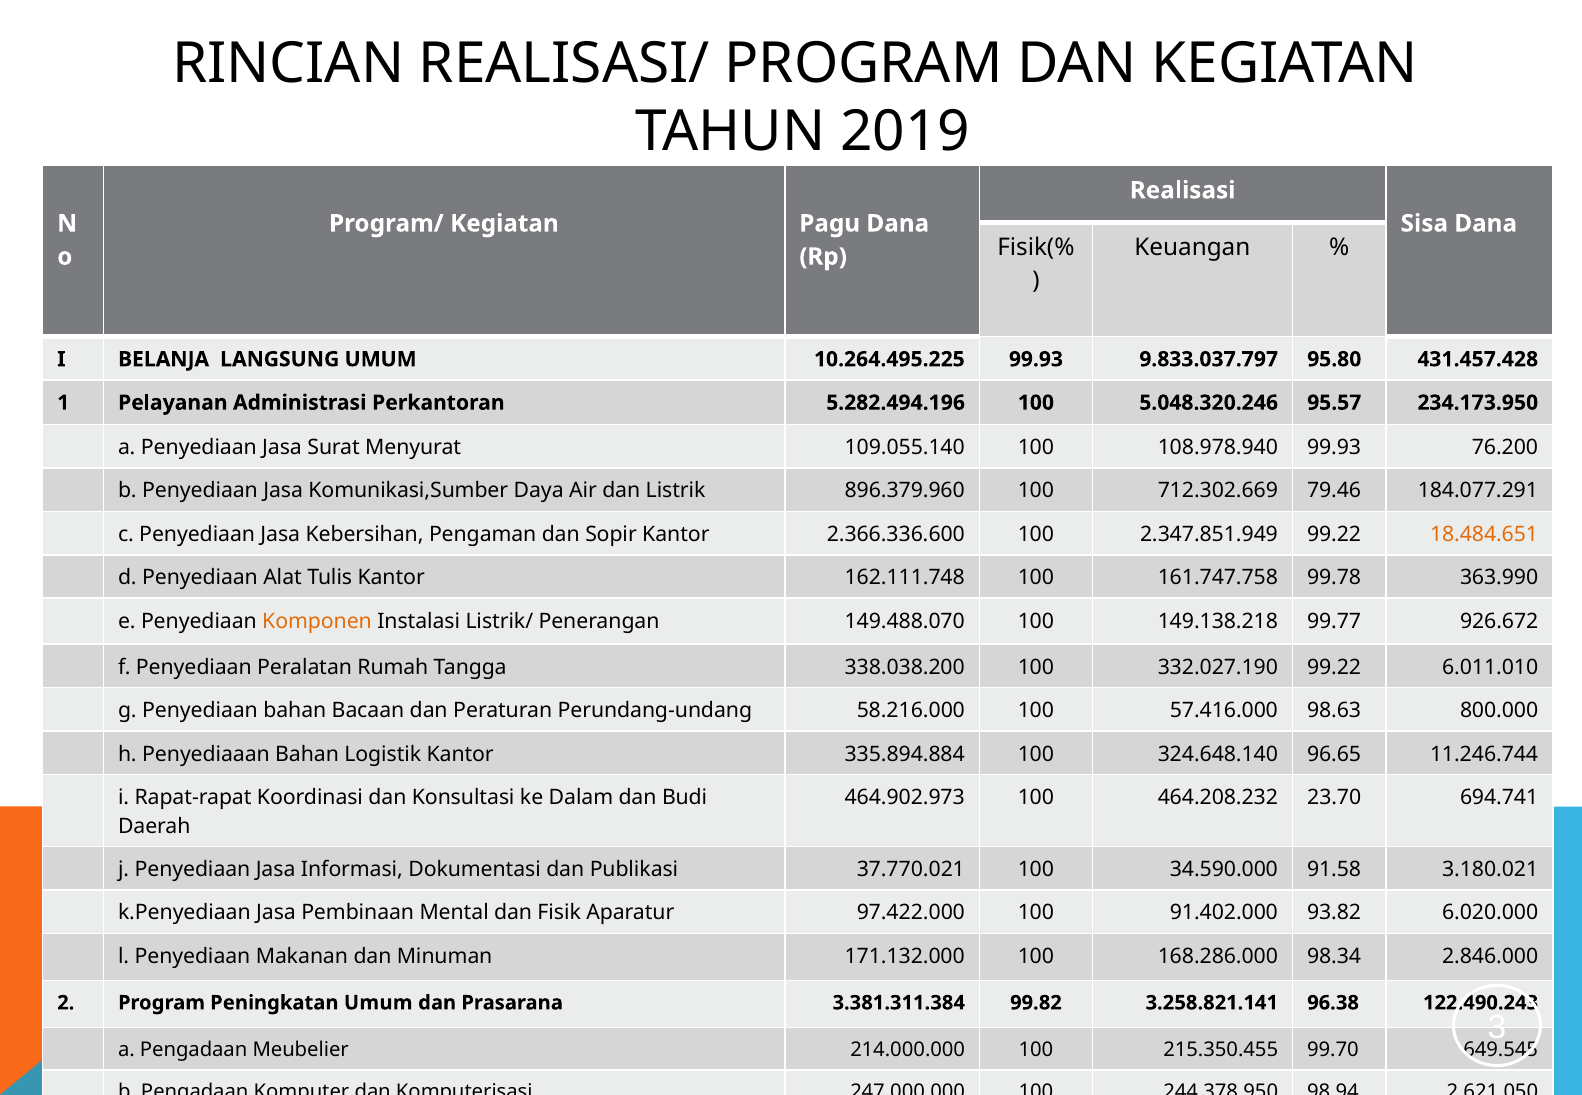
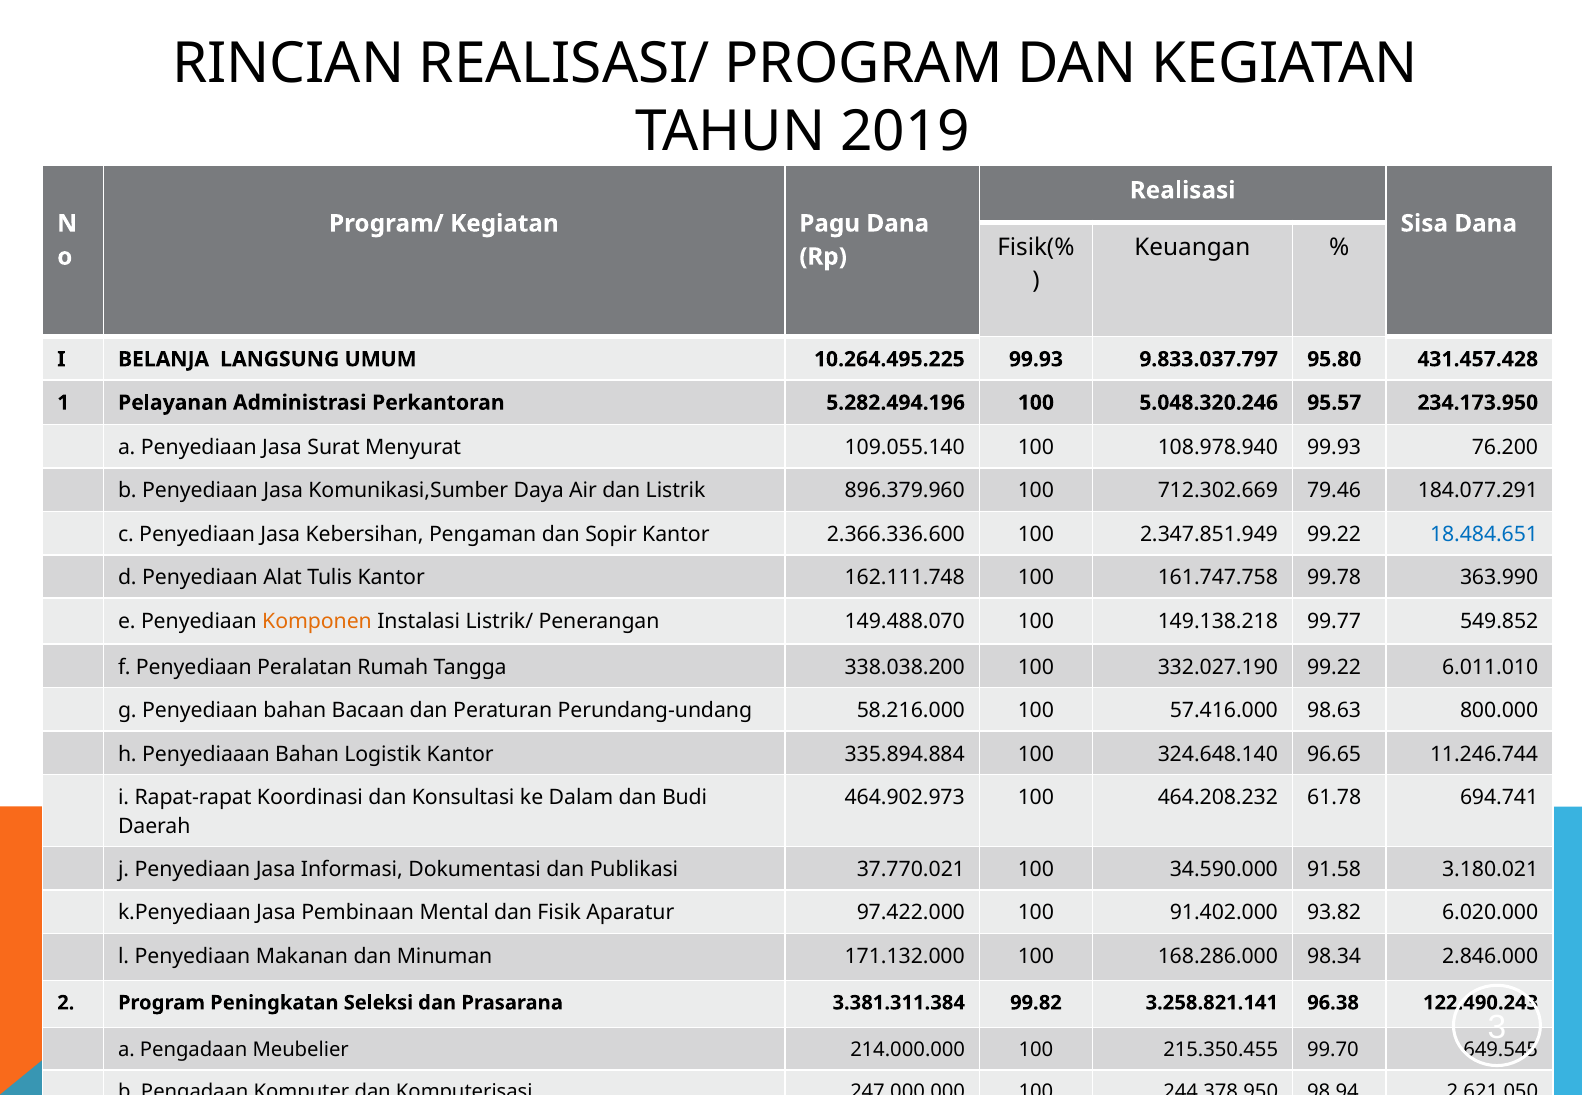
18.484.651 colour: orange -> blue (1484, 534)
926.672: 926.672 -> 549.852 (1499, 621)
23.70: 23.70 -> 61.78 (1334, 798)
Peningkatan Umum: Umum -> Seleksi (378, 1003)
